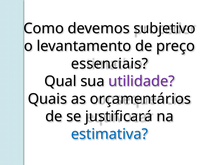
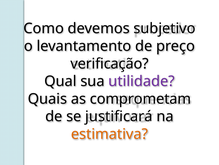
essenciais: essenciais -> verificação (109, 63)
orçamentários: orçamentários -> comprometam (140, 98)
estimativa colour: blue -> orange (109, 133)
